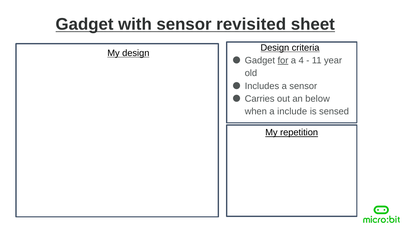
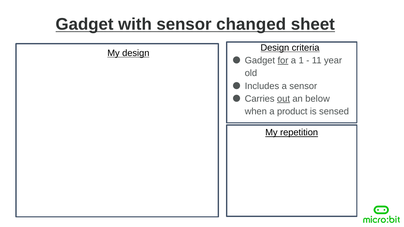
revisited: revisited -> changed (251, 24)
4: 4 -> 1 (301, 61)
out underline: none -> present (283, 99)
include: include -> product (292, 112)
